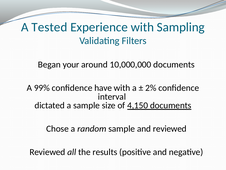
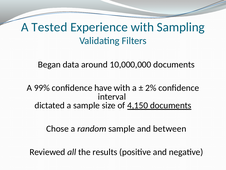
your: your -> data (71, 64)
and reviewed: reviewed -> between (170, 128)
